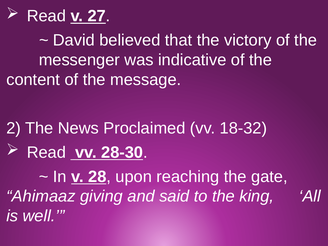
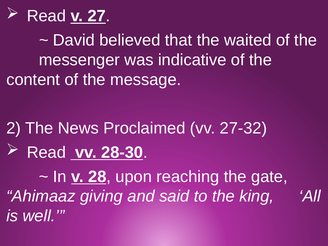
victory: victory -> waited (248, 40)
18-32: 18-32 -> 27-32 (243, 128)
